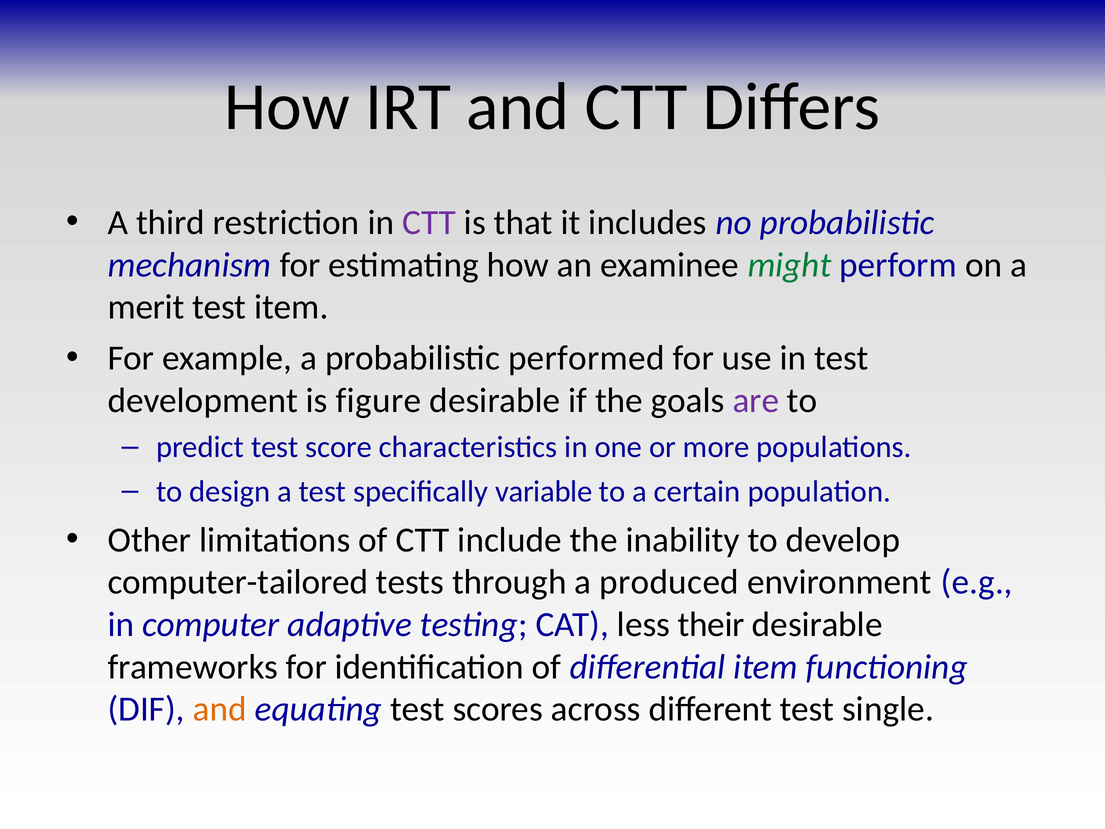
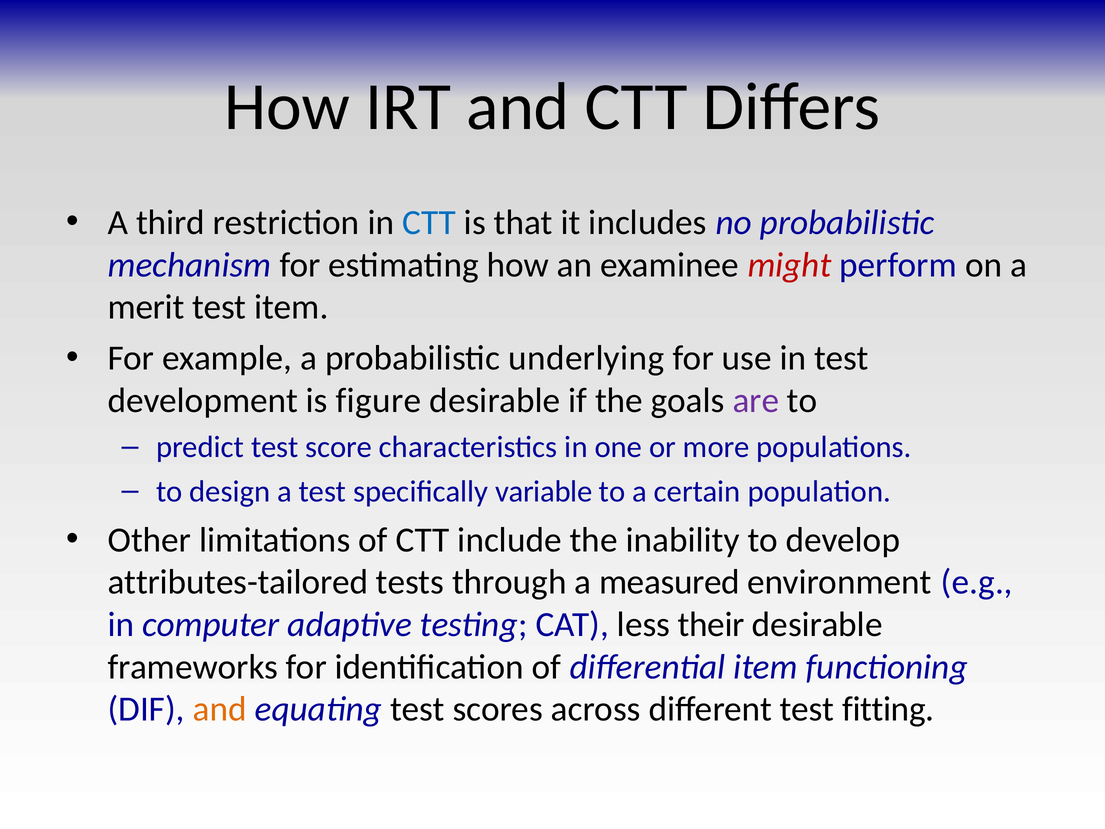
CTT colour: purple -> blue (429, 223)
might colour: green -> red (789, 265)
performed: performed -> underlying (586, 358)
computer-tailored: computer-tailored -> attributes-tailored (238, 582)
produced: produced -> measured (669, 582)
single: single -> fitting (888, 709)
